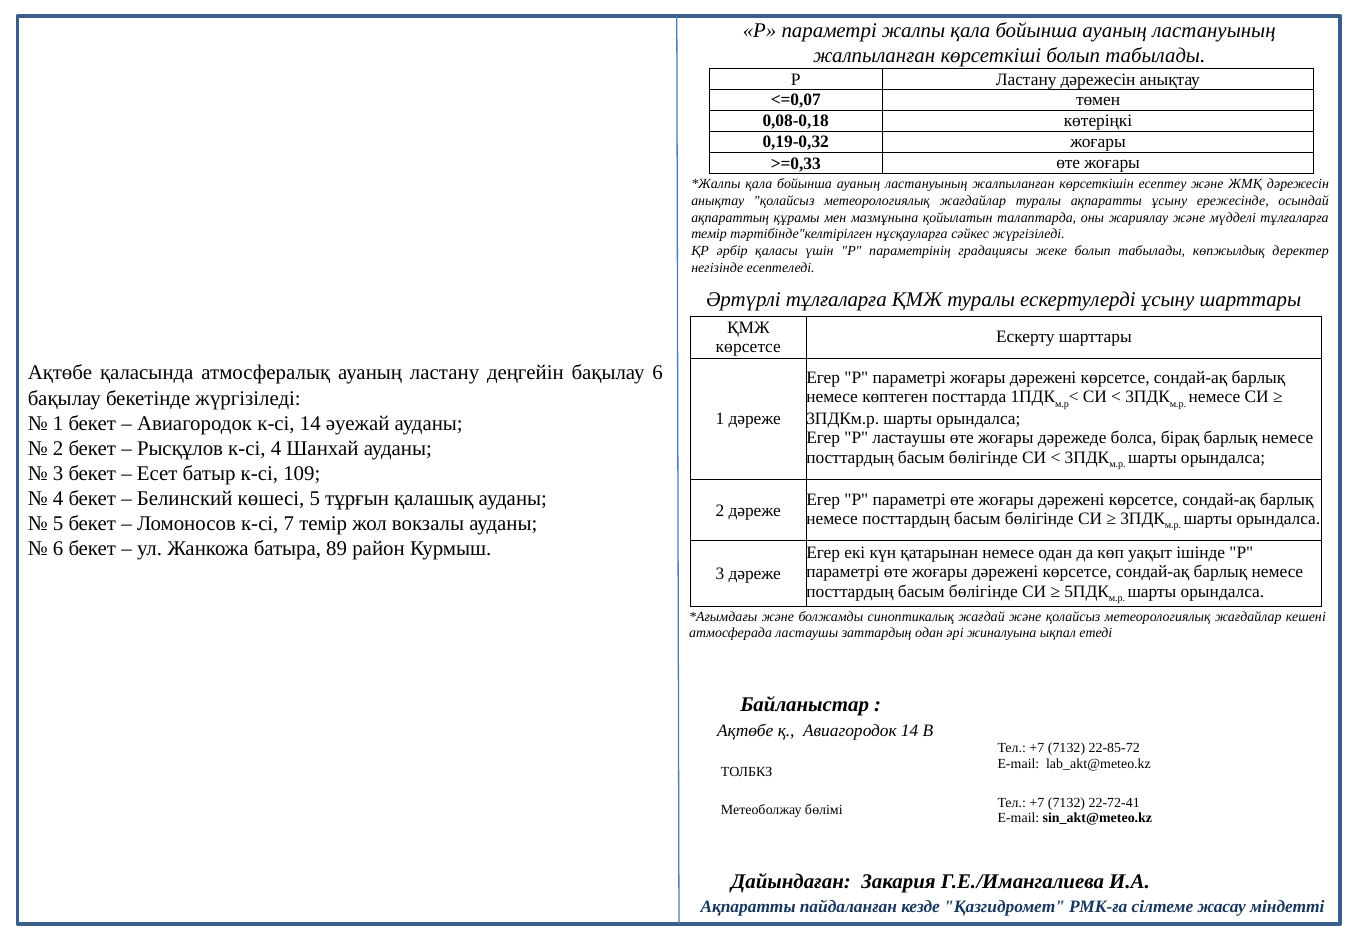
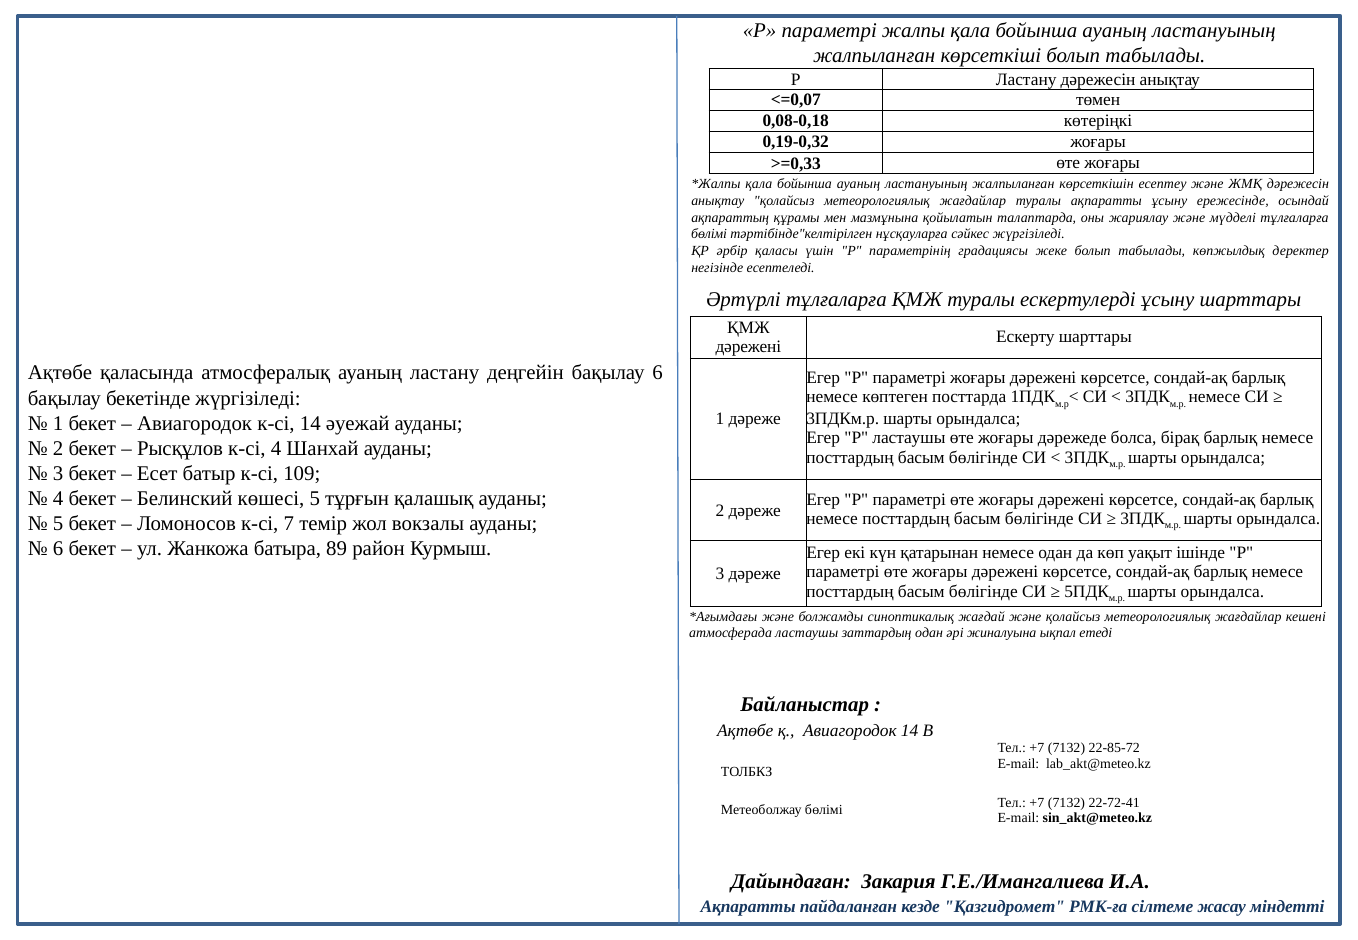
темір: темір -> бөлімі (709, 234)
көрсетсе: көрсетсе -> дәрежені (748, 347)
